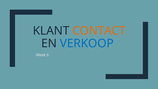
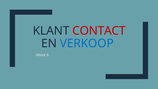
CONTACT colour: orange -> red (99, 31)
